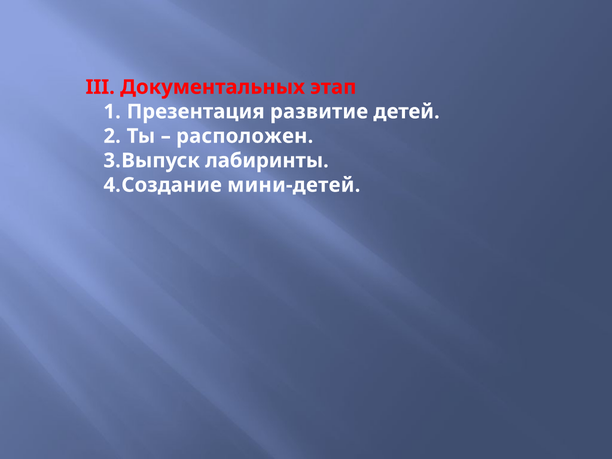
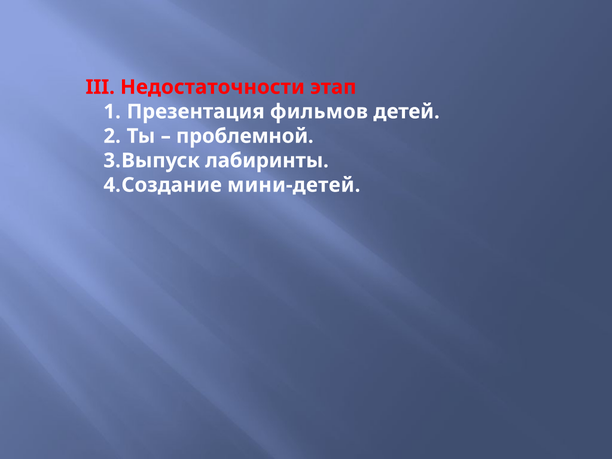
Документальных: Документальных -> Недостаточности (212, 87)
развитие: развитие -> фильмов (319, 112)
расположен: расположен -> проблемной (245, 136)
